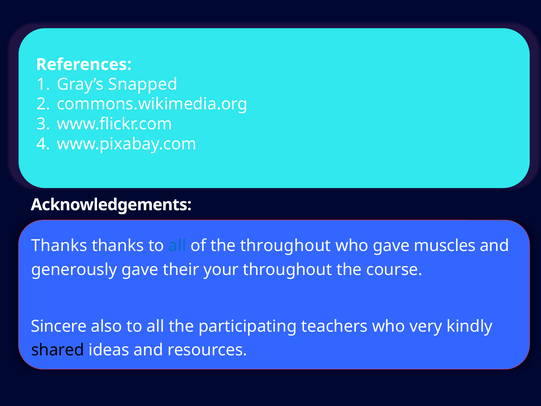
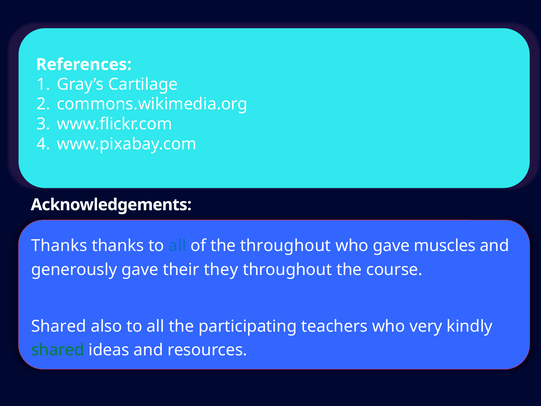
Snapped: Snapped -> Cartilage (143, 84)
your: your -> they (221, 269)
Sincere: Sincere -> Shared (59, 326)
shared colour: black -> green (58, 350)
